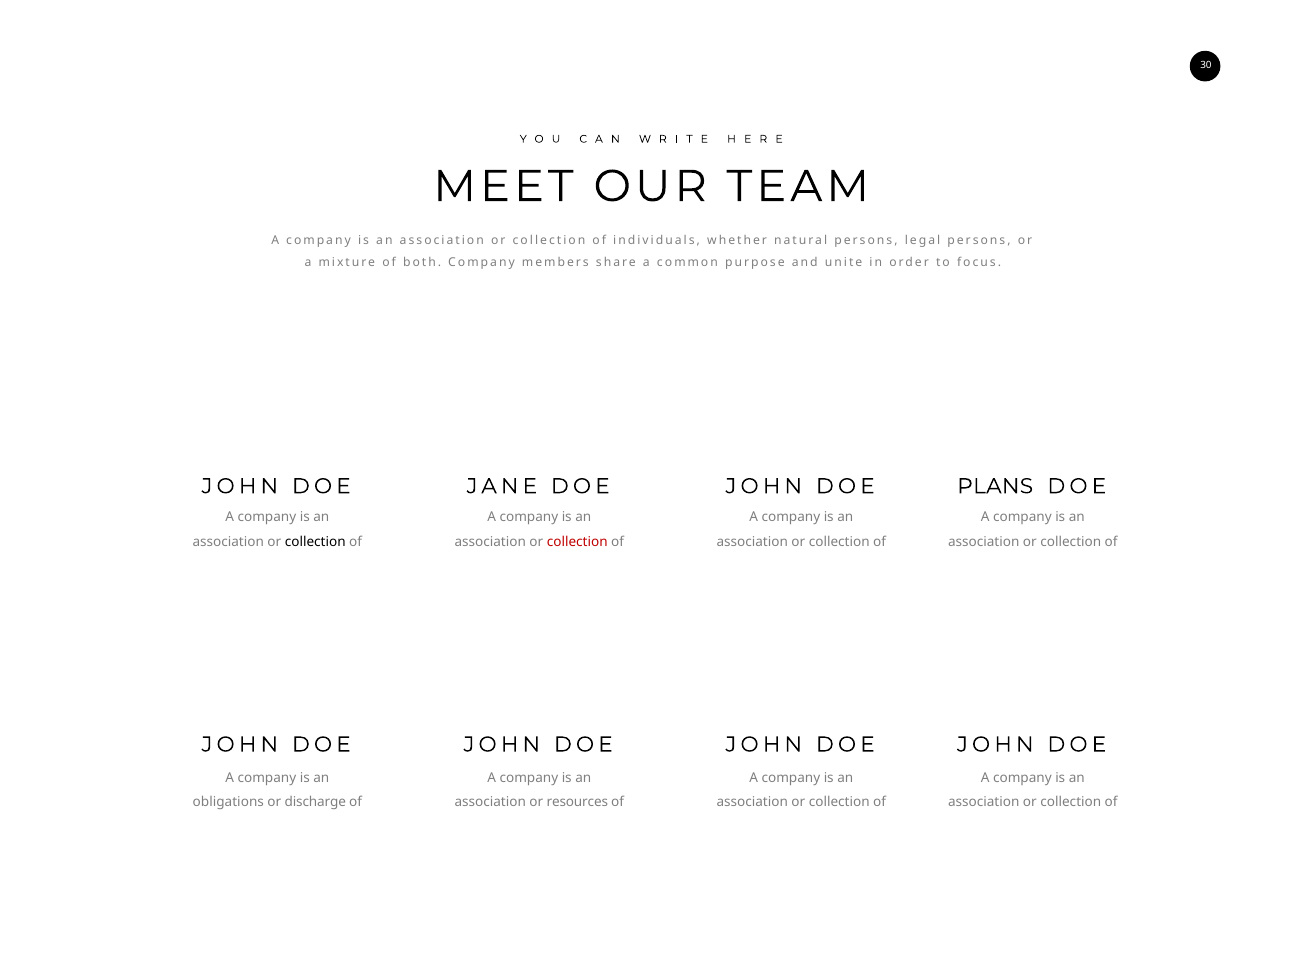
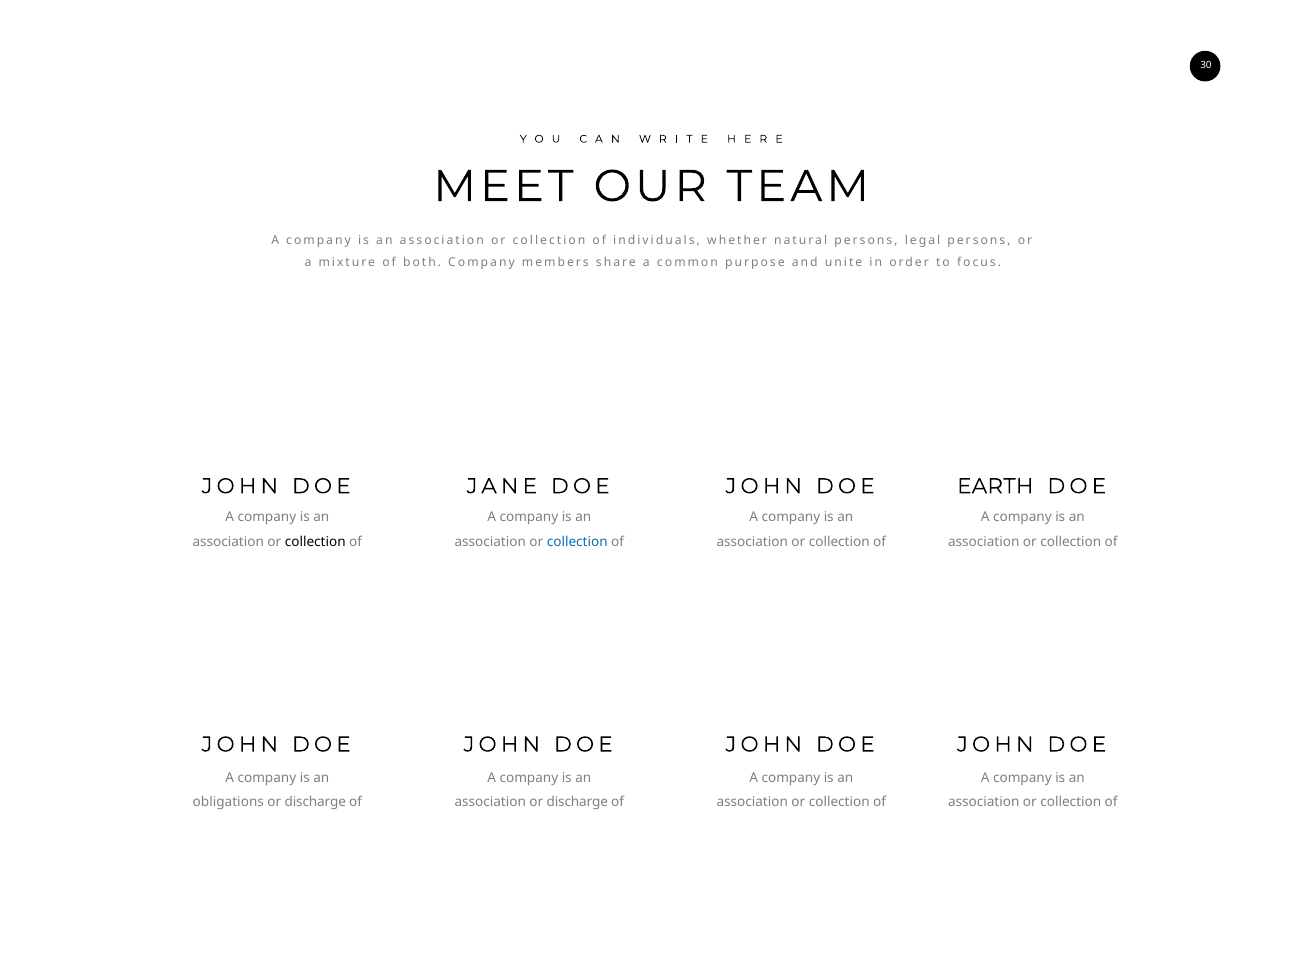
PLANS: PLANS -> EARTH (995, 486)
collection colour: red -> blue (577, 542)
association or resources: resources -> discharge (577, 802)
